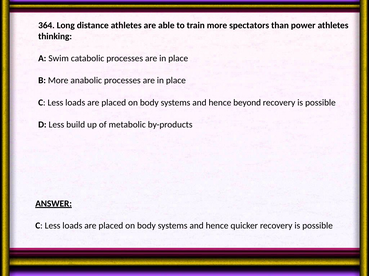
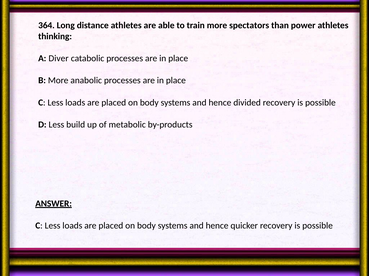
Swim: Swim -> Diver (59, 58)
beyond: beyond -> divided (247, 103)
